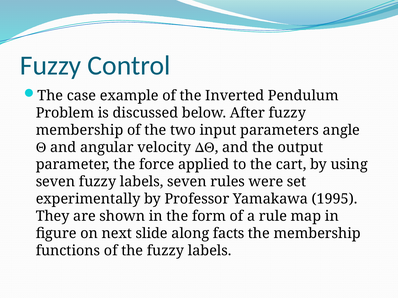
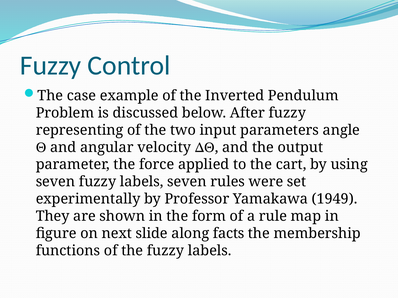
membership: membership -> representing (80, 130)
1995: 1995 -> 1949 (335, 199)
